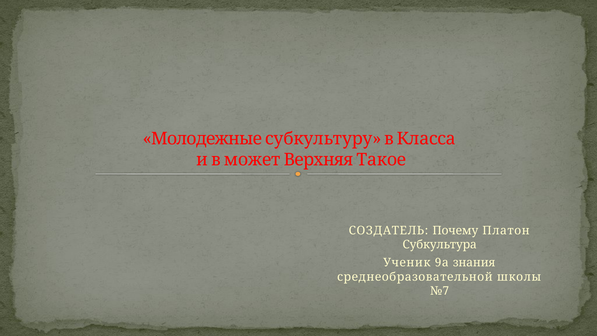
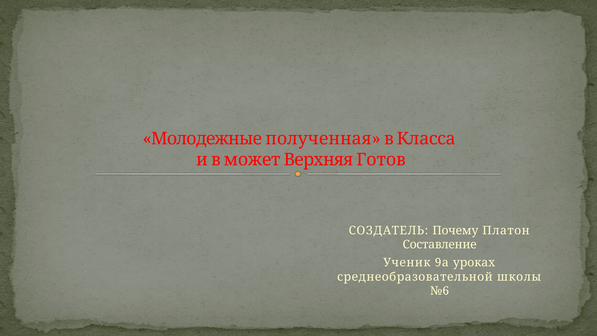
субкультуру: субкультуру -> полученная (323, 139)
Такое: Такое -> Готов (381, 160)
Субкультура: Субкультура -> Составление (440, 245)
знания: знания -> уроках (474, 262)
№7: №7 -> №6 (440, 291)
